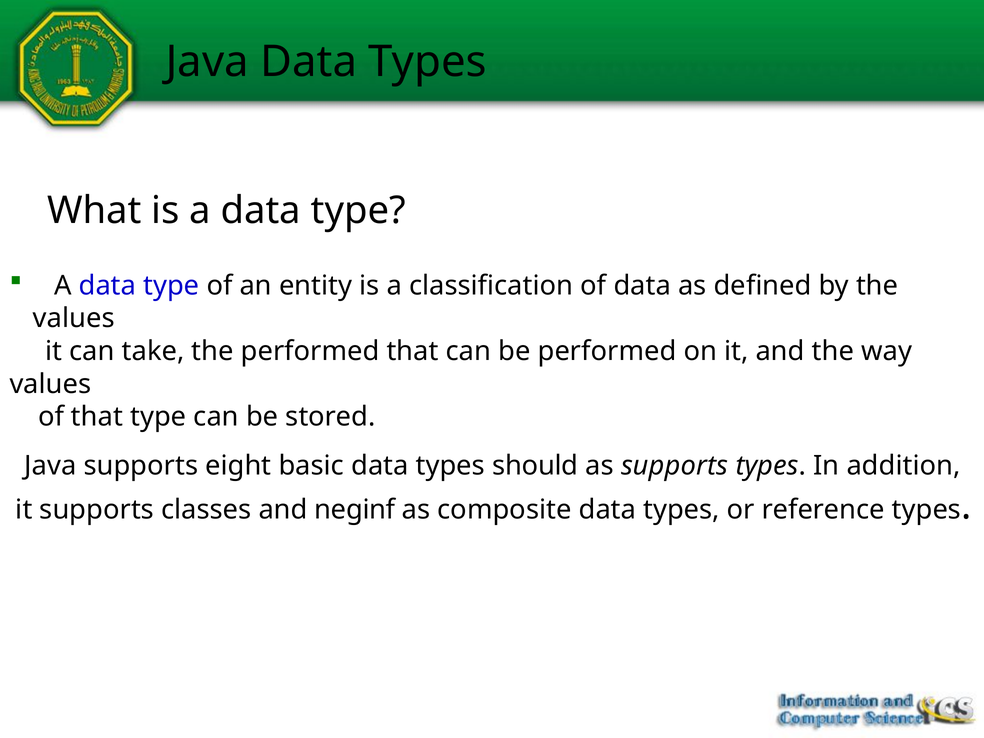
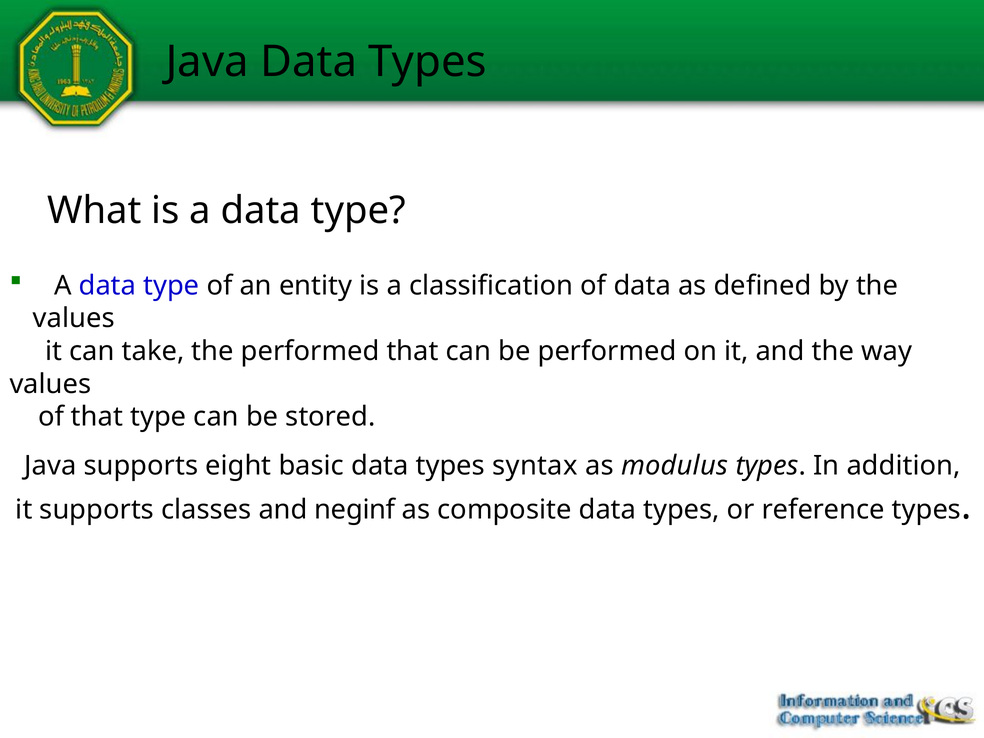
should: should -> syntax (535, 466)
as supports: supports -> modulus (675, 466)
